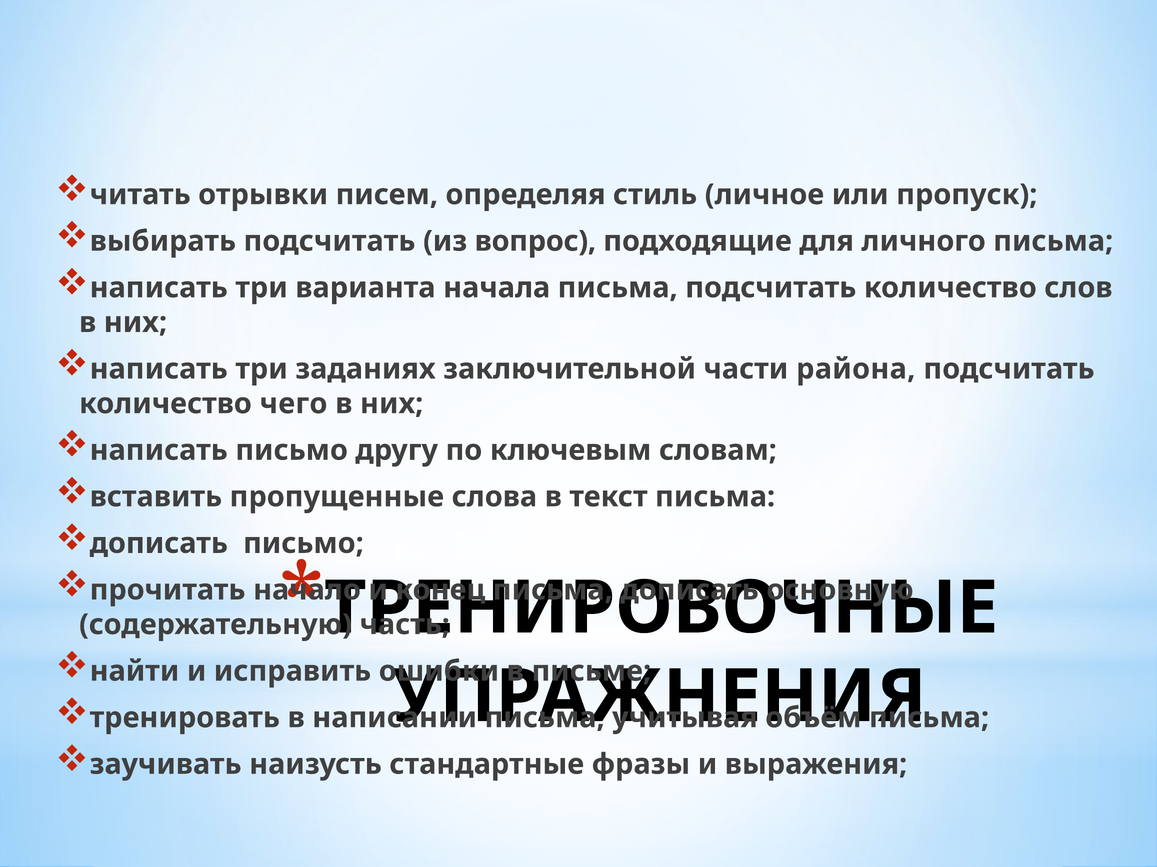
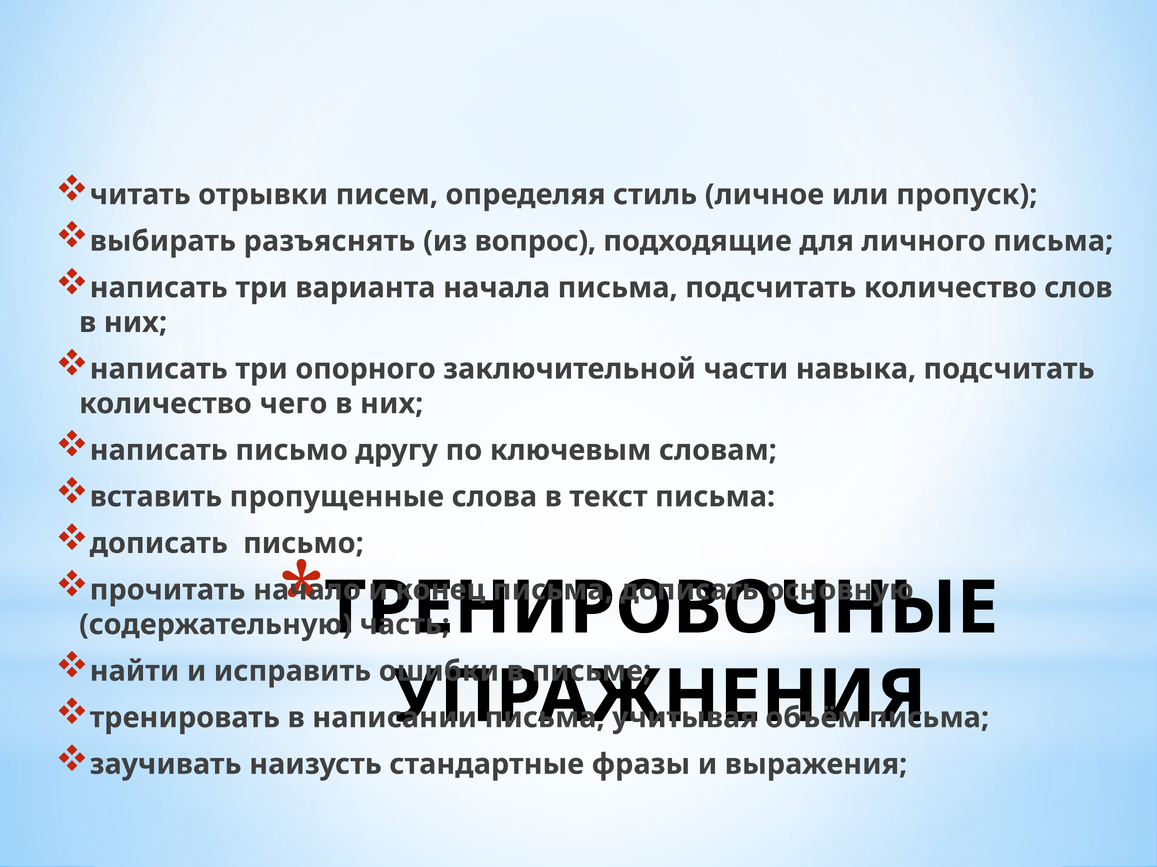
выбирать подсчитать: подсчитать -> разъяснять (329, 241)
заданиях: заданиях -> опорного (366, 369)
района: района -> навыка (856, 369)
